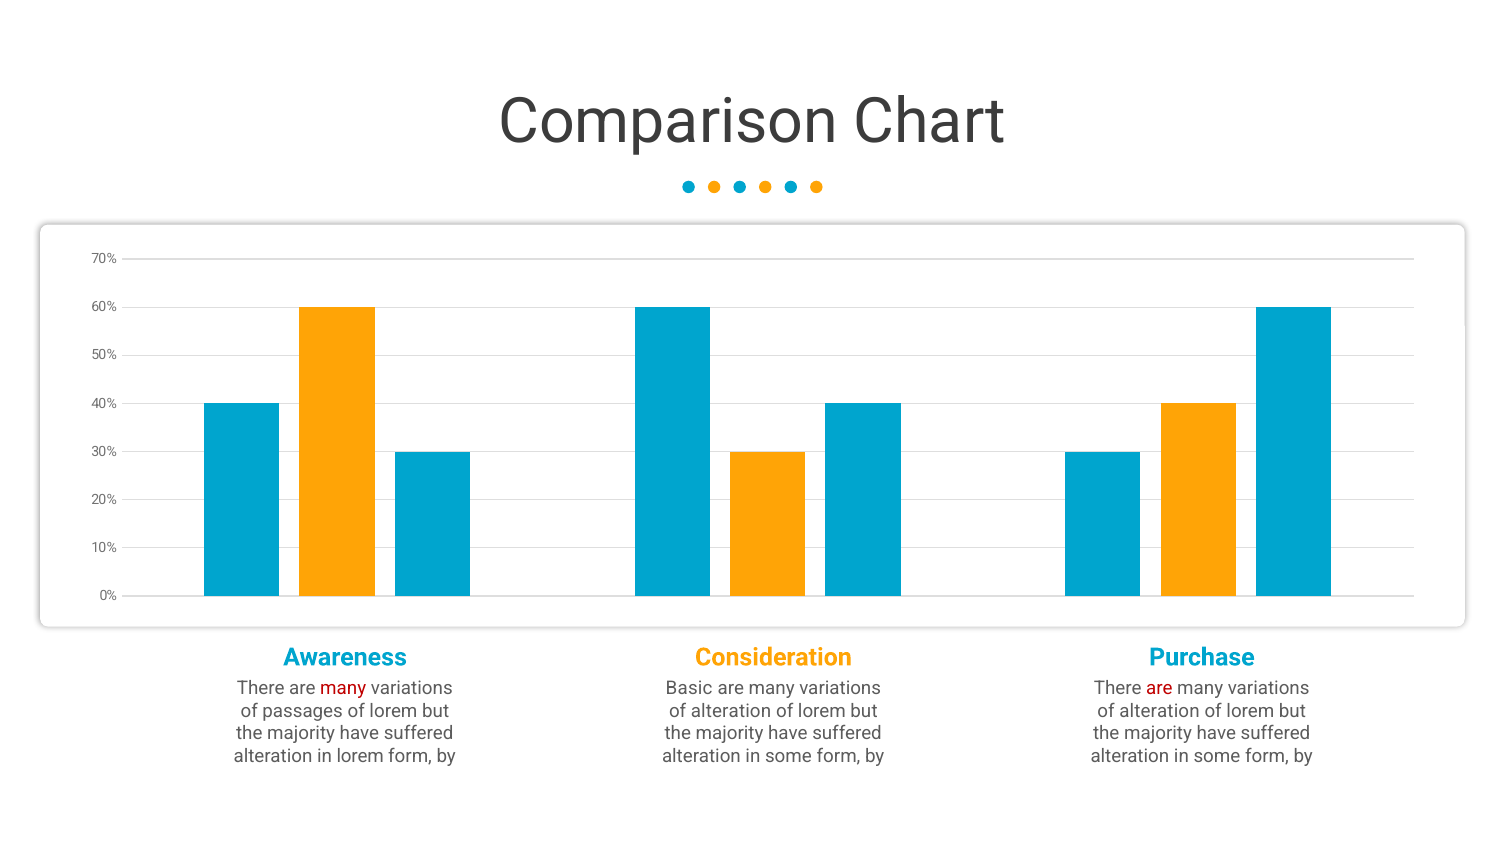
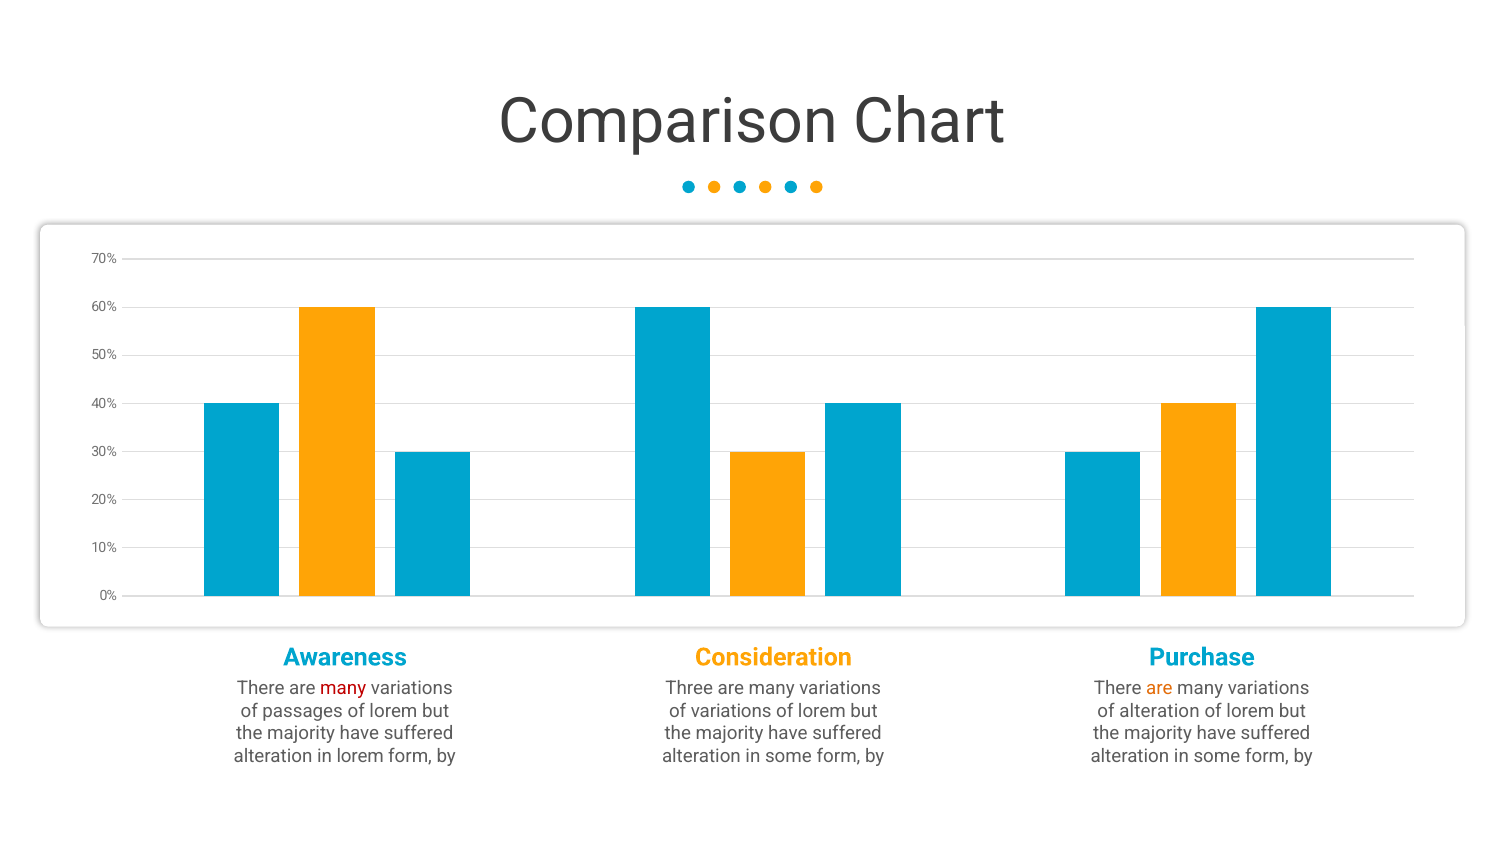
Basic: Basic -> Three (689, 689)
are colour: red -> orange (1159, 689)
alteration: alteration -> variations (731, 712)
